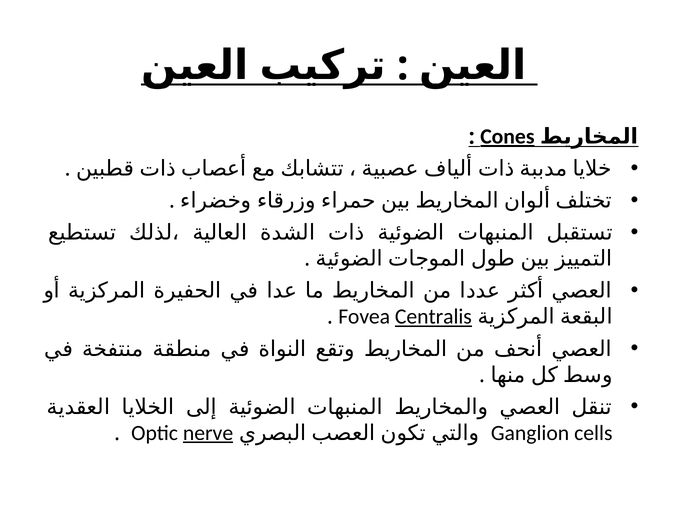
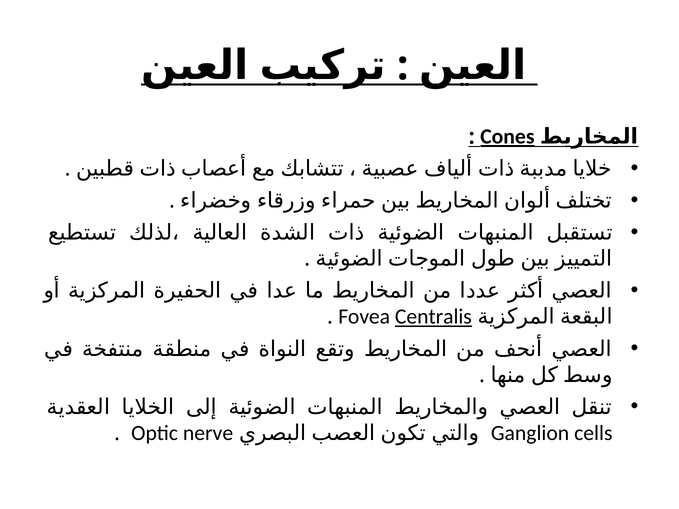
nerve underline: present -> none (208, 433)
